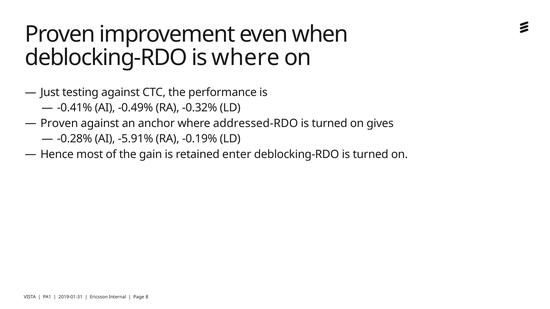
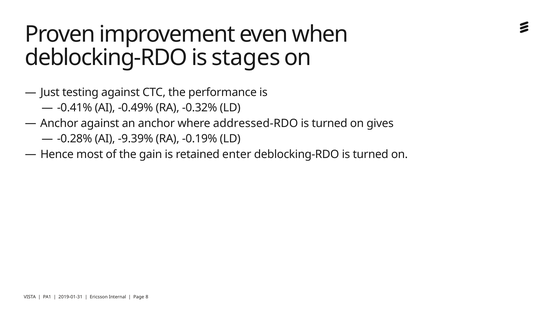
is where: where -> stages (246, 58)
Proven: Proven -> Anchor (59, 123)
-5.91%: -5.91% -> -9.39% (136, 139)
